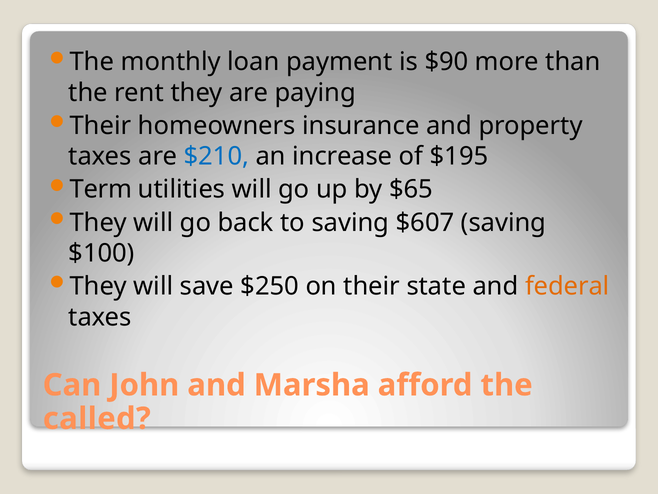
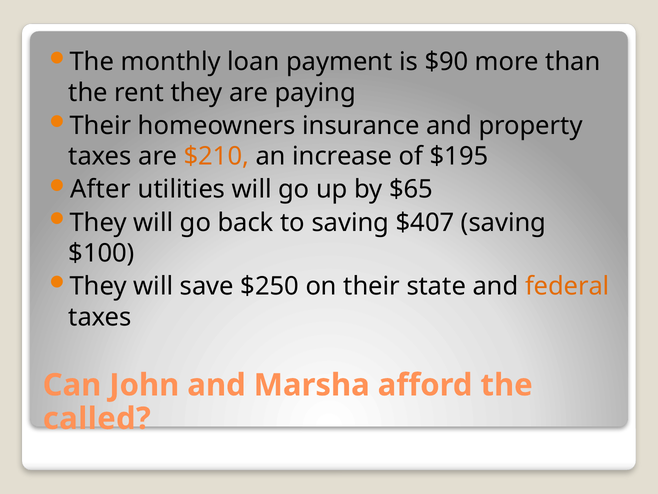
$210 colour: blue -> orange (216, 156)
Term: Term -> After (101, 189)
$607: $607 -> $407 (425, 222)
